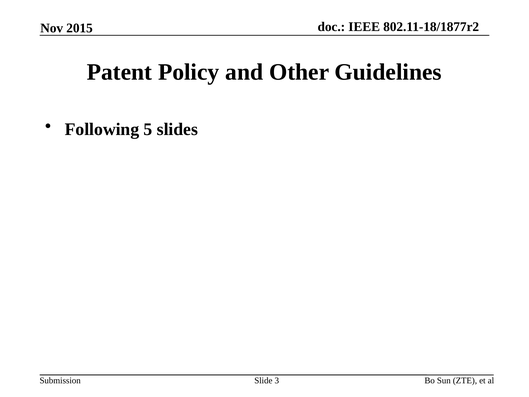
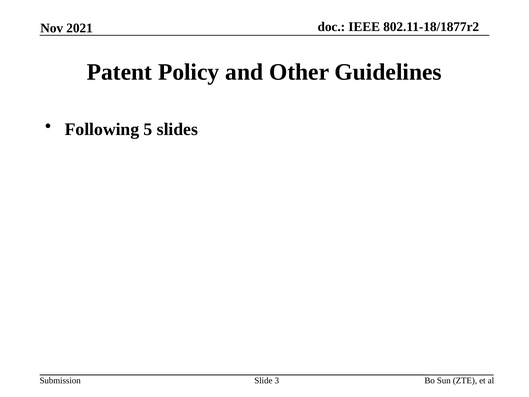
2015: 2015 -> 2021 (80, 28)
